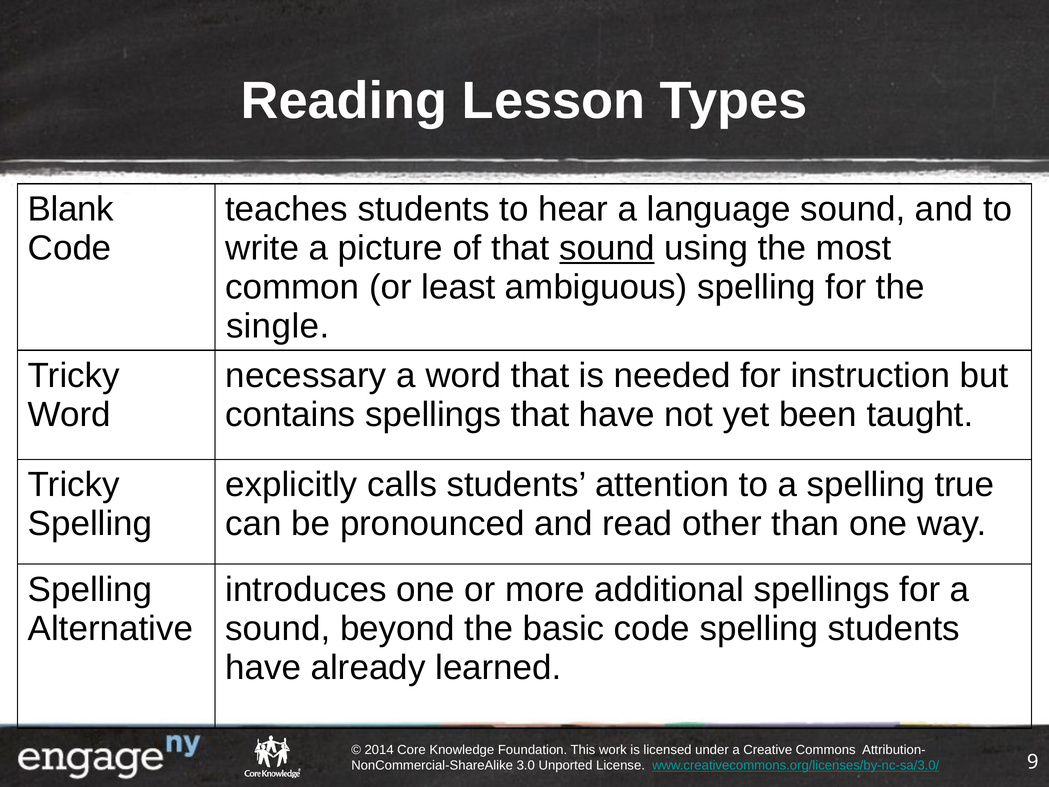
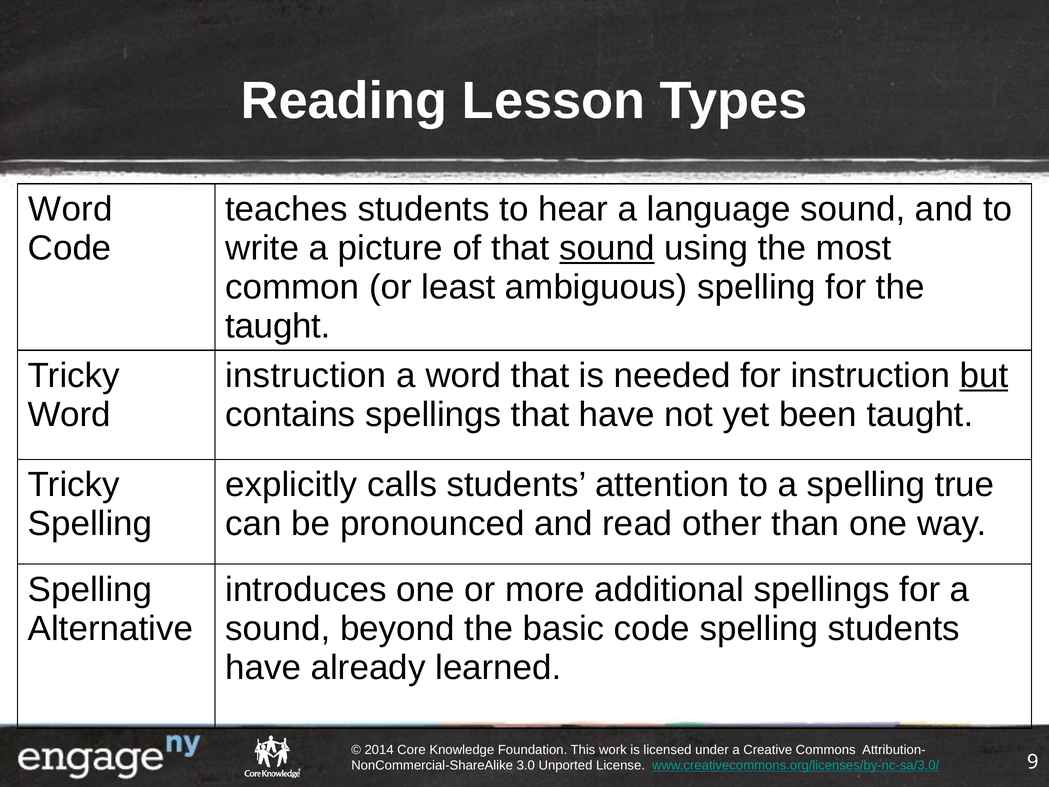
Blank: Blank -> Word (71, 209)
single: single -> taught (278, 326)
necessary: necessary -> instruction (306, 375)
but underline: none -> present (984, 375)
